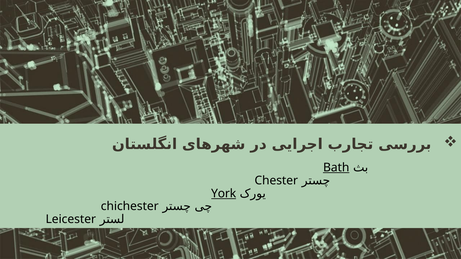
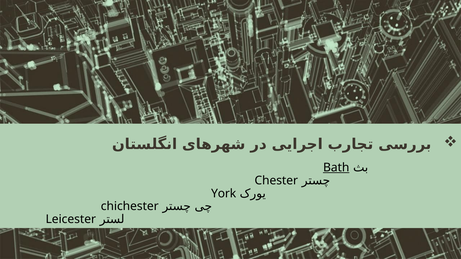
York underline: present -> none (224, 194)
